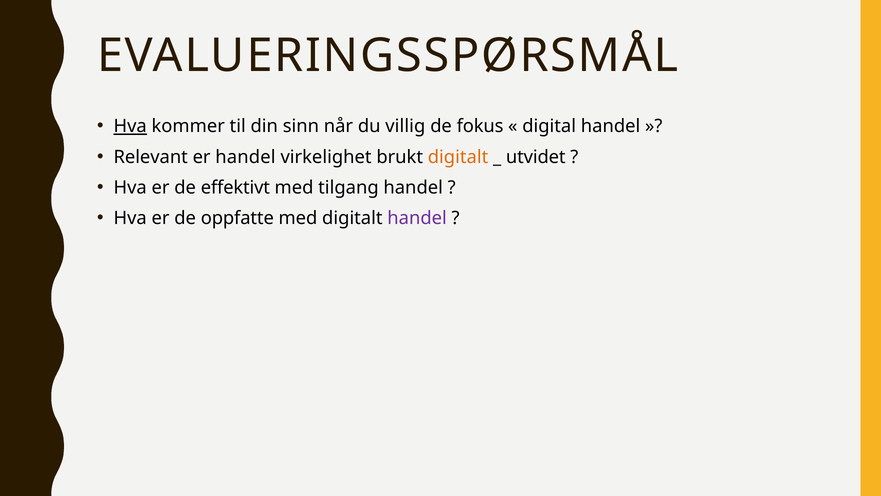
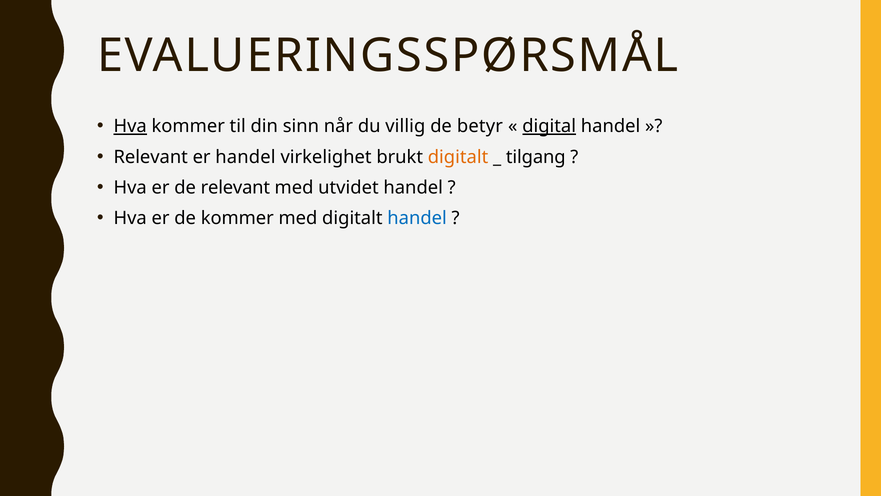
fokus: fokus -> betyr (480, 126)
digital underline: none -> present (549, 126)
utvidet: utvidet -> tilgang (536, 157)
de effektivt: effektivt -> relevant (235, 188)
tilgang: tilgang -> utvidet (348, 188)
de oppfatte: oppfatte -> kommer (237, 218)
handel colour: purple -> blue (417, 218)
